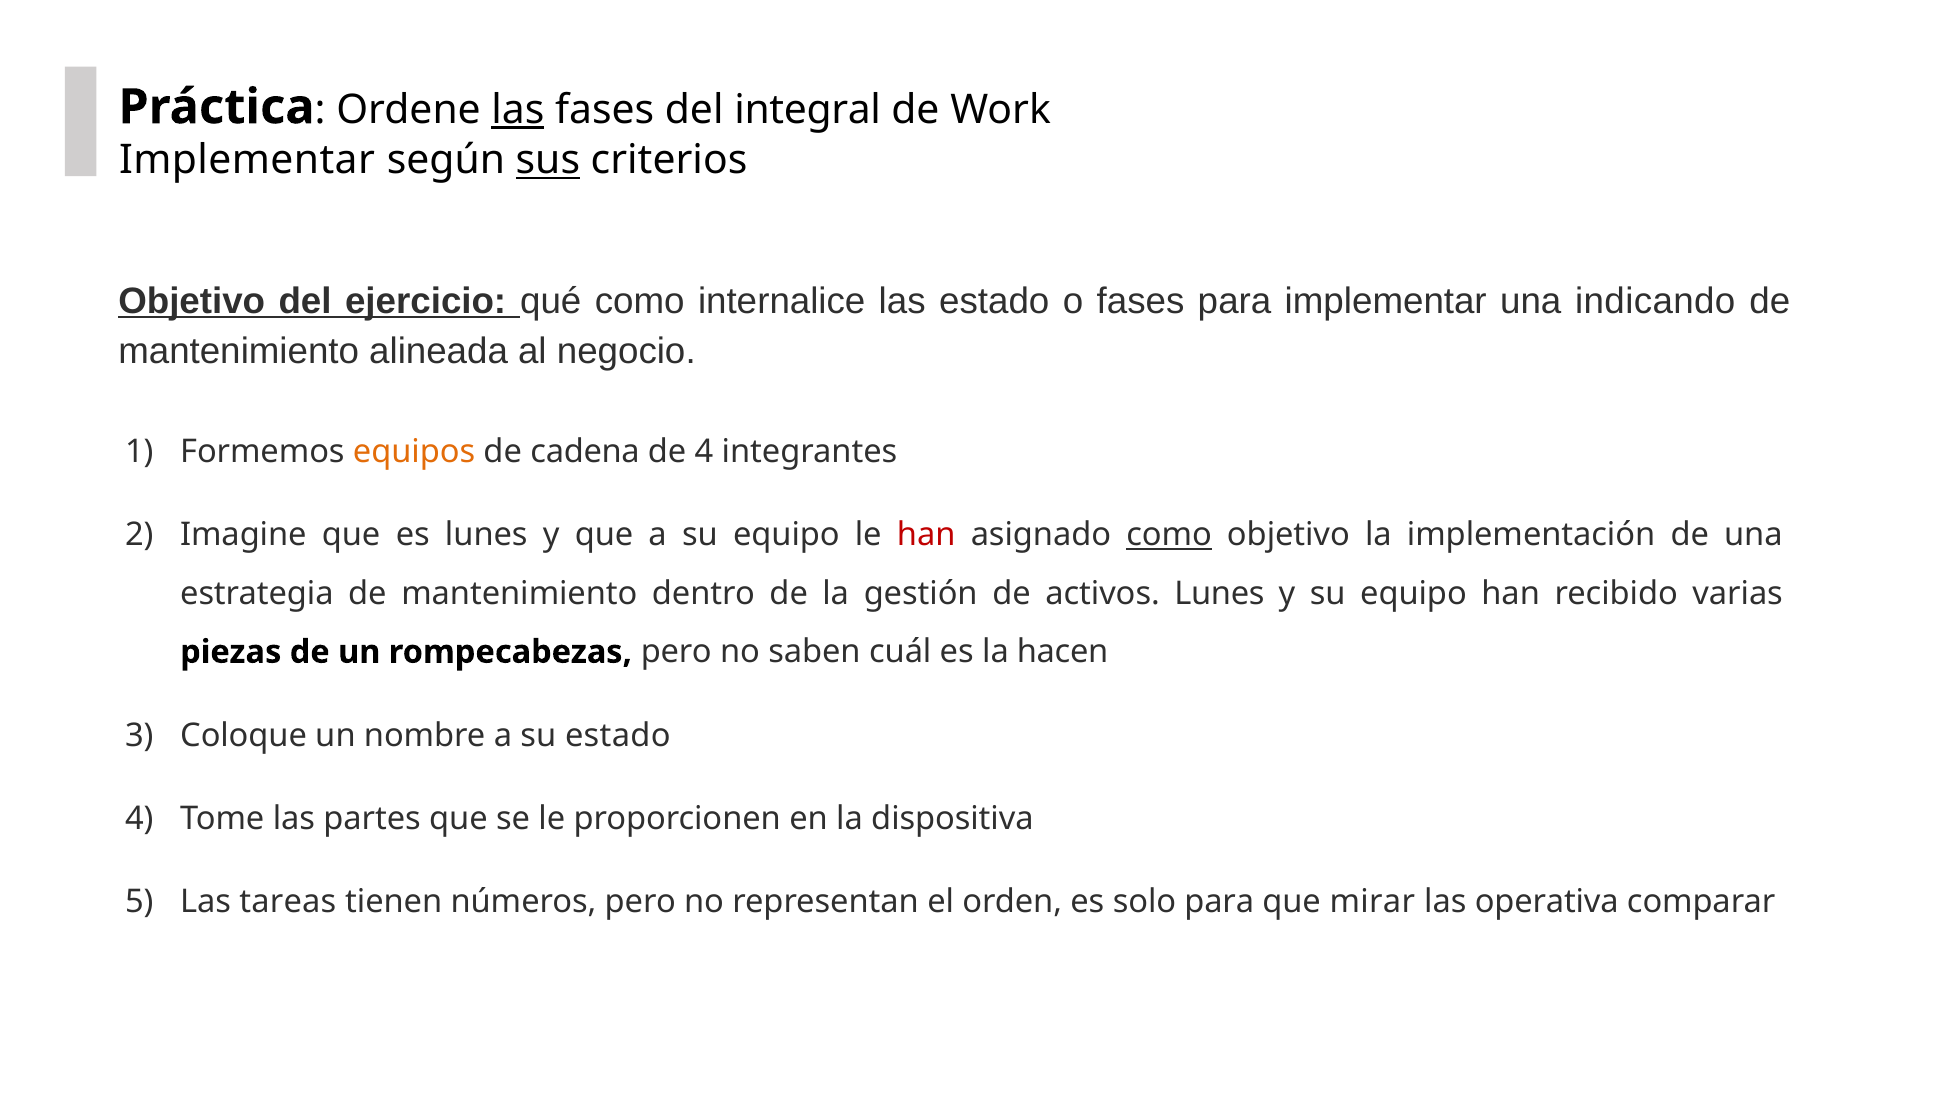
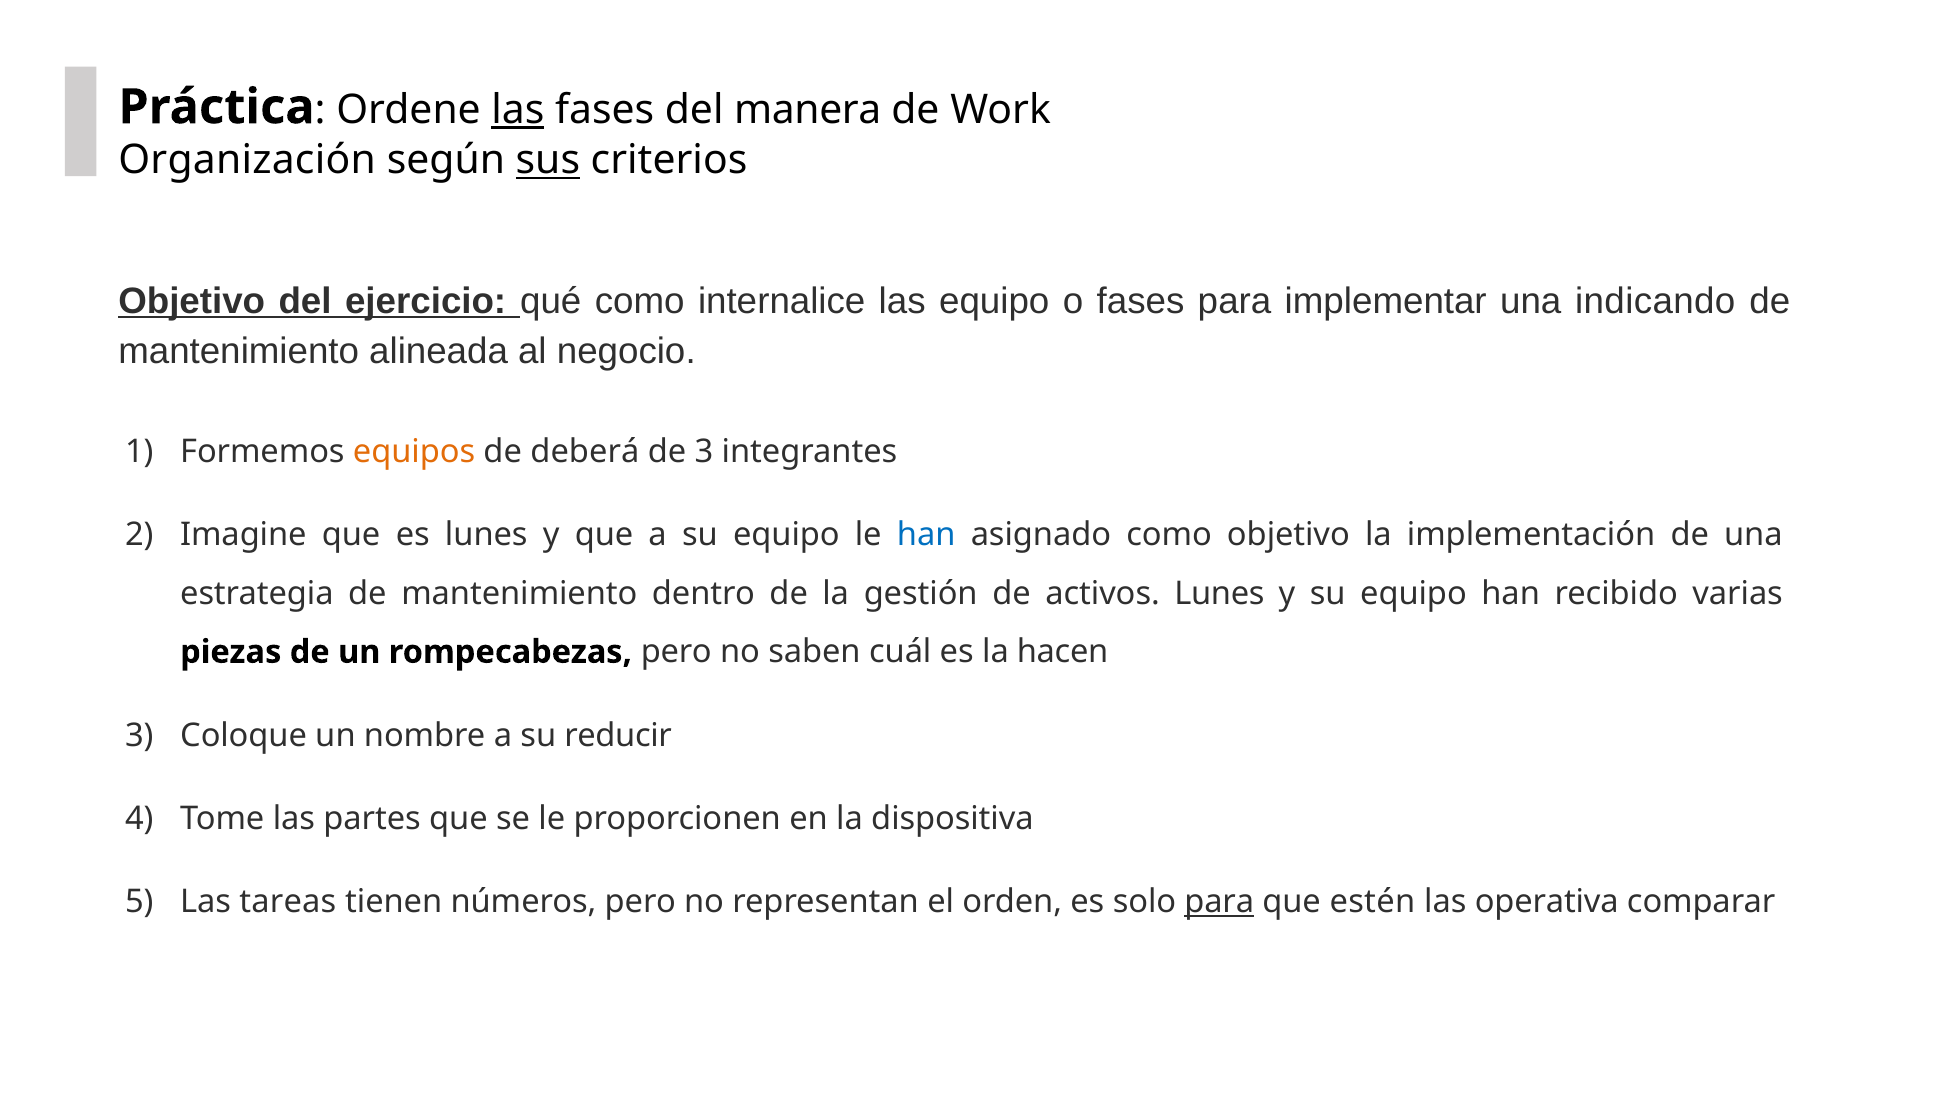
integral: integral -> manera (808, 110)
Implementar: Implementar -> Organización (247, 160)
las estado: estado -> equipo (994, 301)
cadena: cadena -> deberá (585, 451)
de 4: 4 -> 3 (704, 451)
han colour: red -> blue (926, 535)
como underline: present -> none (1169, 535)
su estado: estado -> reducir (618, 735)
para underline: none -> present (1219, 902)
mirar: mirar -> estén (1372, 902)
